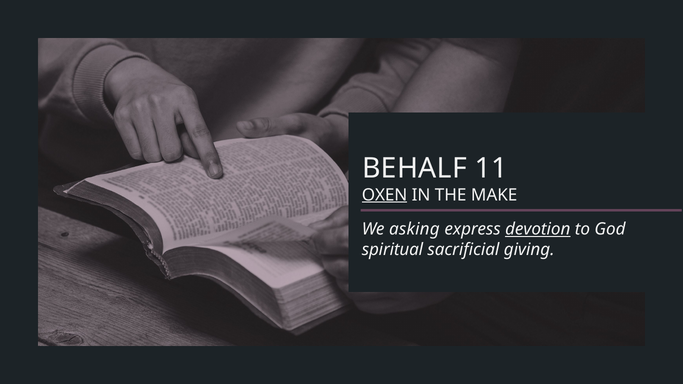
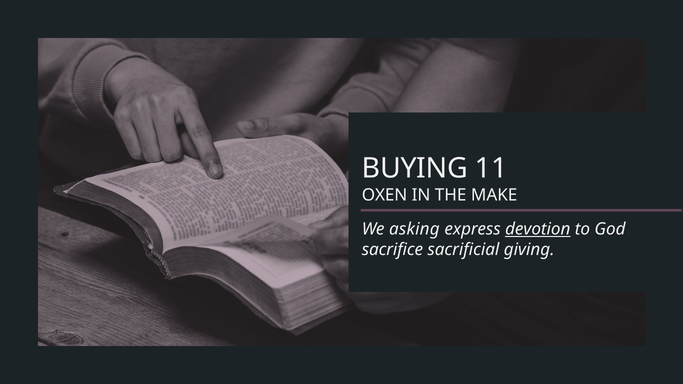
BEHALF: BEHALF -> BUYING (415, 168)
OXEN underline: present -> none (385, 195)
spiritual: spiritual -> sacrifice (392, 250)
